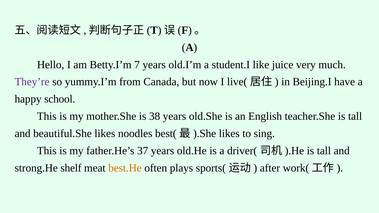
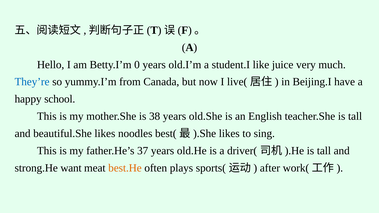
7: 7 -> 0 (137, 65)
They’re colour: purple -> blue (32, 82)
shelf: shelf -> want (71, 168)
